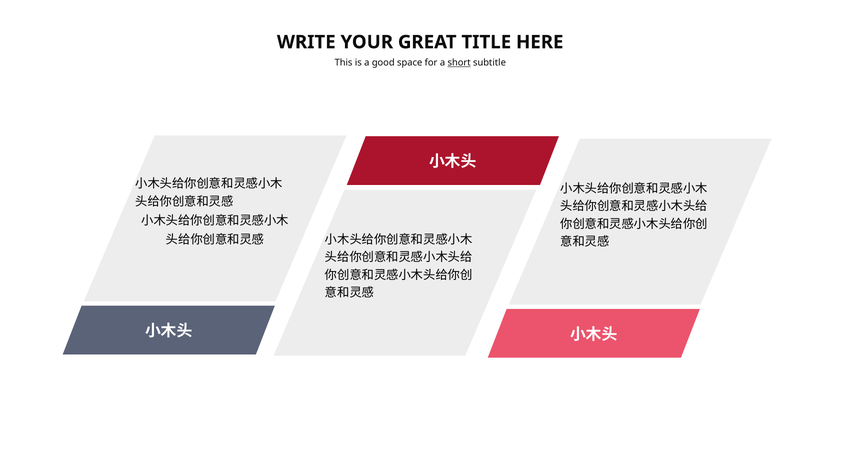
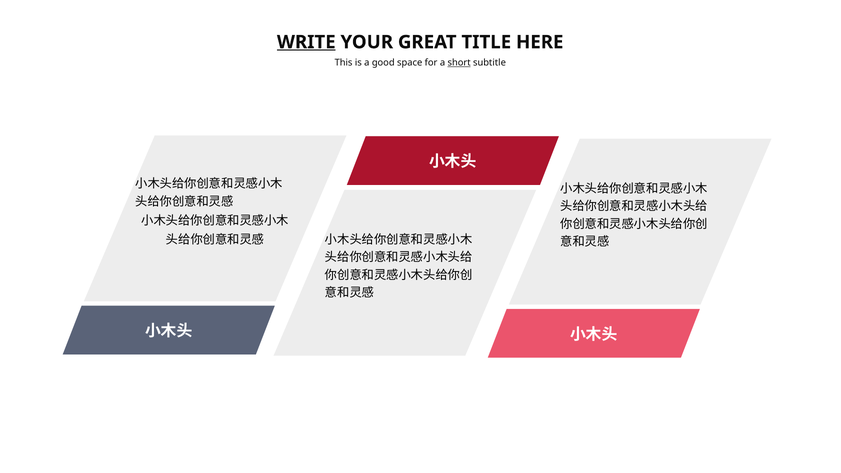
WRITE underline: none -> present (306, 42)
